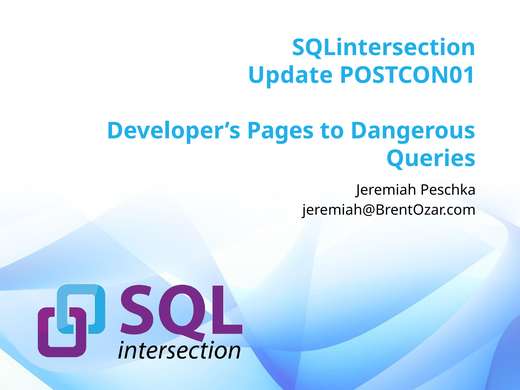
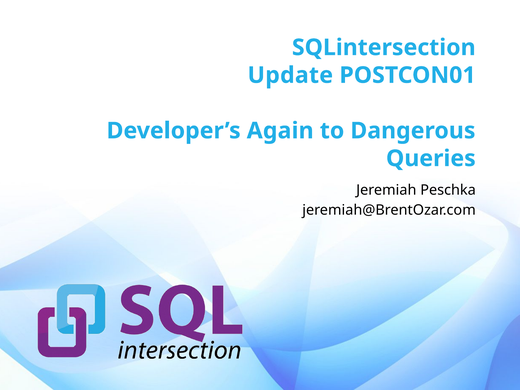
Pages: Pages -> Again (280, 131)
